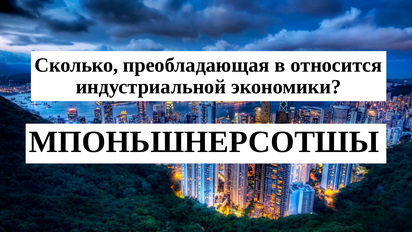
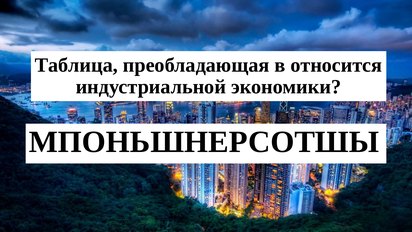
Сколько: Сколько -> Таблица (76, 65)
